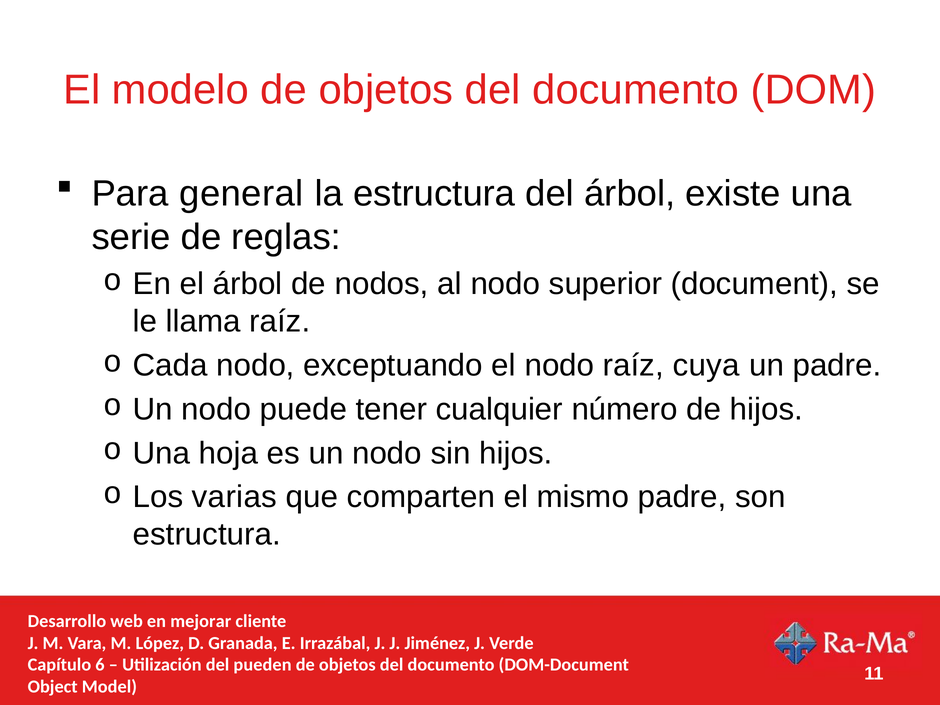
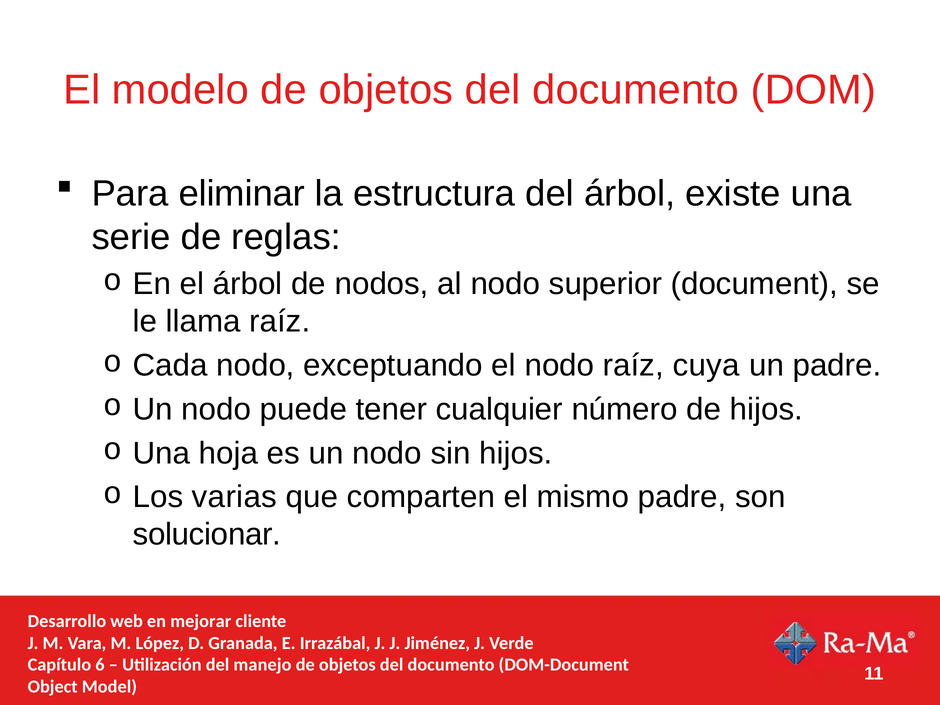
general: general -> eliminar (242, 194)
estructura: estructura -> solucionar (207, 535)
pueden: pueden -> manejo (262, 665)
